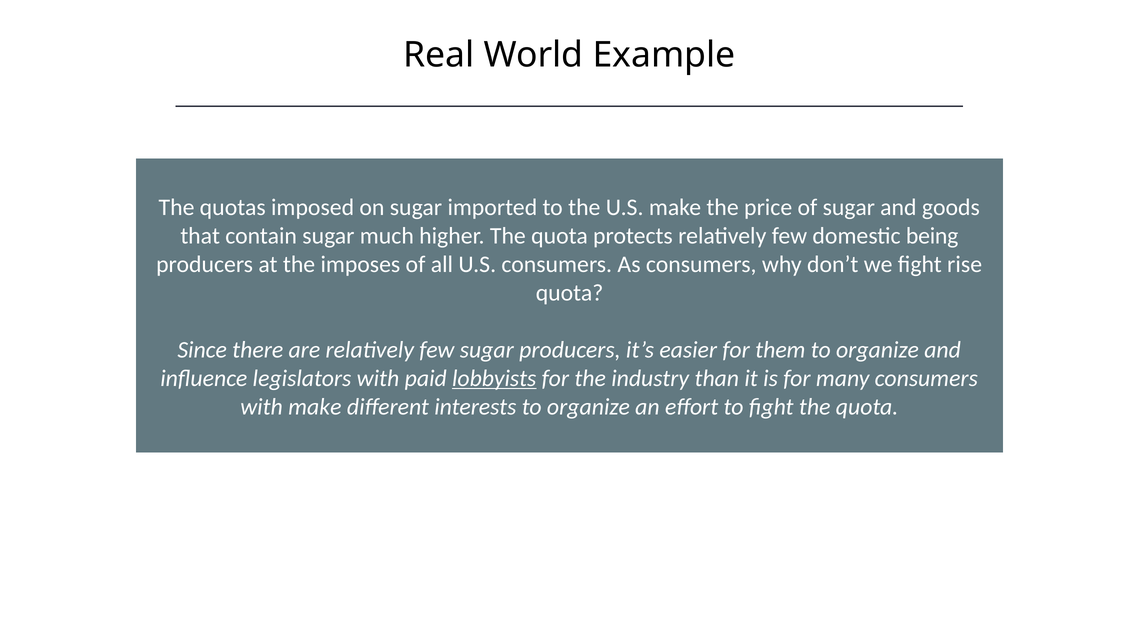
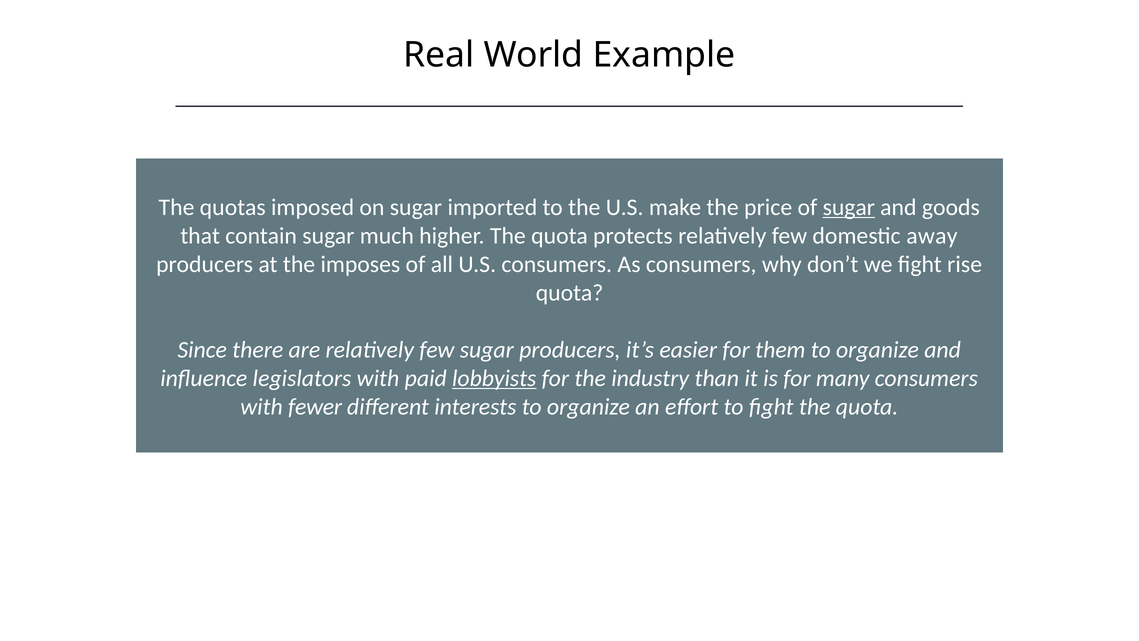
sugar underline: none -> present (849, 207)
being: being -> away (932, 236)
with make: make -> fewer (315, 407)
